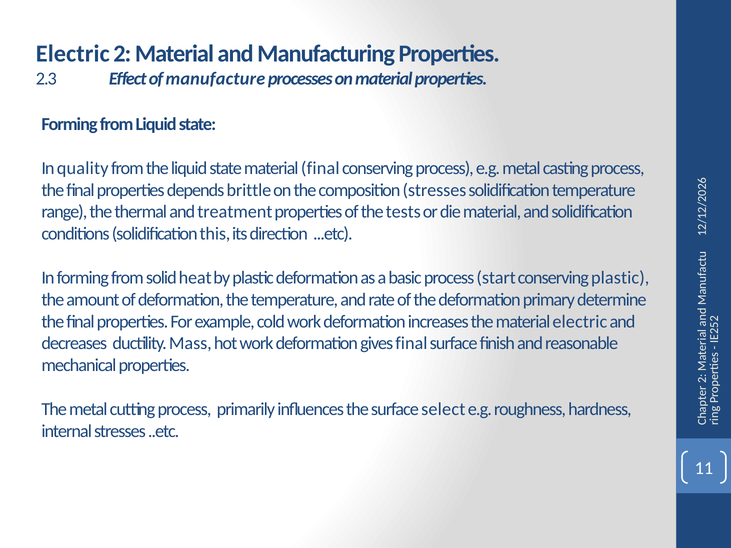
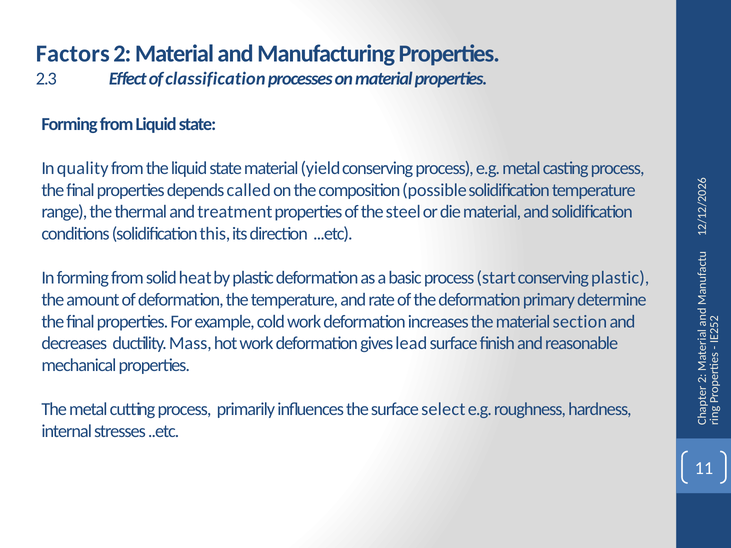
Electric: Electric -> Factors (73, 54)
manufacture: manufacture -> classification (215, 79)
material final: final -> yield (320, 168)
brittle: brittle -> called (249, 190)
composition stresses: stresses -> possible (434, 190)
tests: tests -> steel (403, 212)
material electric: electric -> section (580, 322)
gives final: final -> lead (411, 344)
